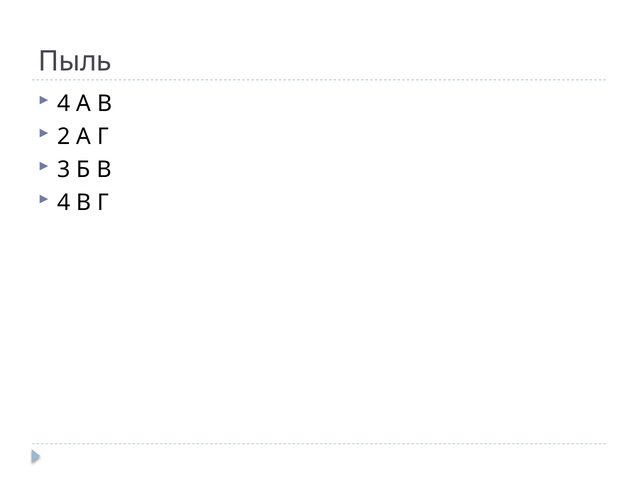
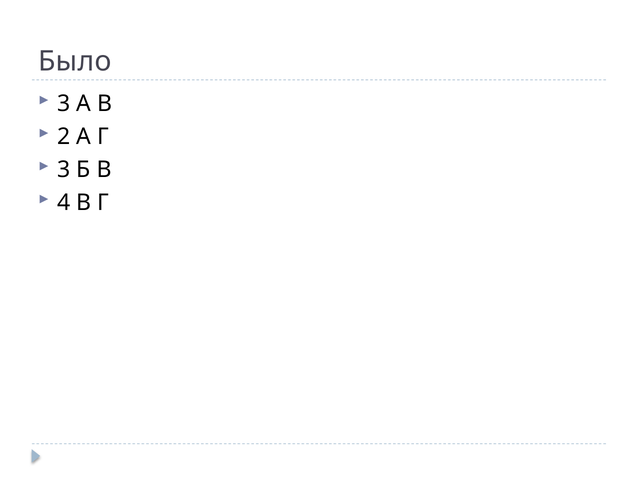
Пыль: Пыль -> Было (75, 62)
4: 4 -> 3 (64, 104)
